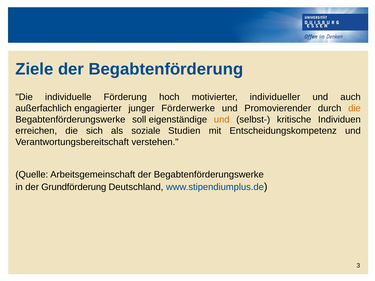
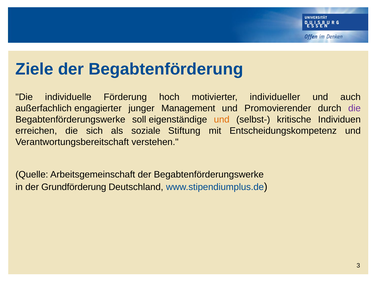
Förderwerke: Förderwerke -> Management (188, 108)
die colour: orange -> purple (354, 108)
Studien: Studien -> Stiftung (184, 131)
